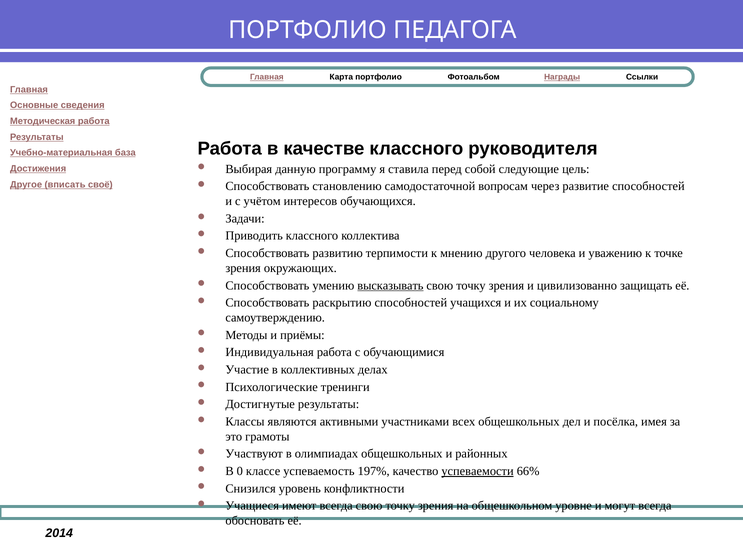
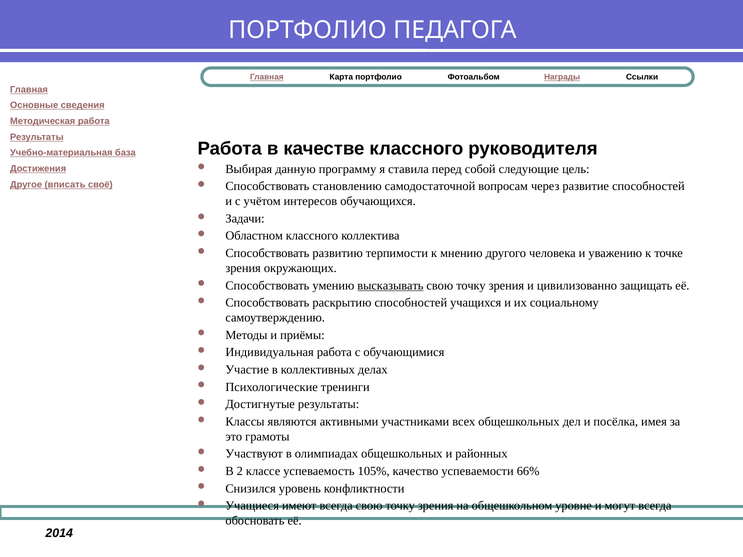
Приводить: Приводить -> Областном (254, 236)
0: 0 -> 2 (240, 471)
197%: 197% -> 105% (374, 471)
успеваемости underline: present -> none (478, 471)
